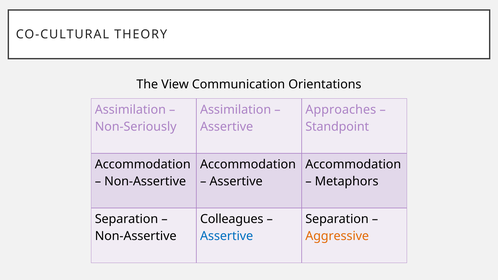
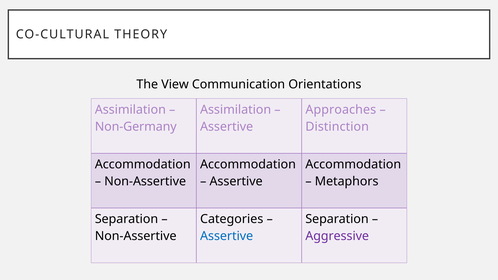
Non-Seriously: Non-Seriously -> Non-Germany (136, 127)
Standpoint: Standpoint -> Distinction (337, 127)
Colleagues: Colleagues -> Categories (232, 219)
Aggressive colour: orange -> purple (337, 236)
